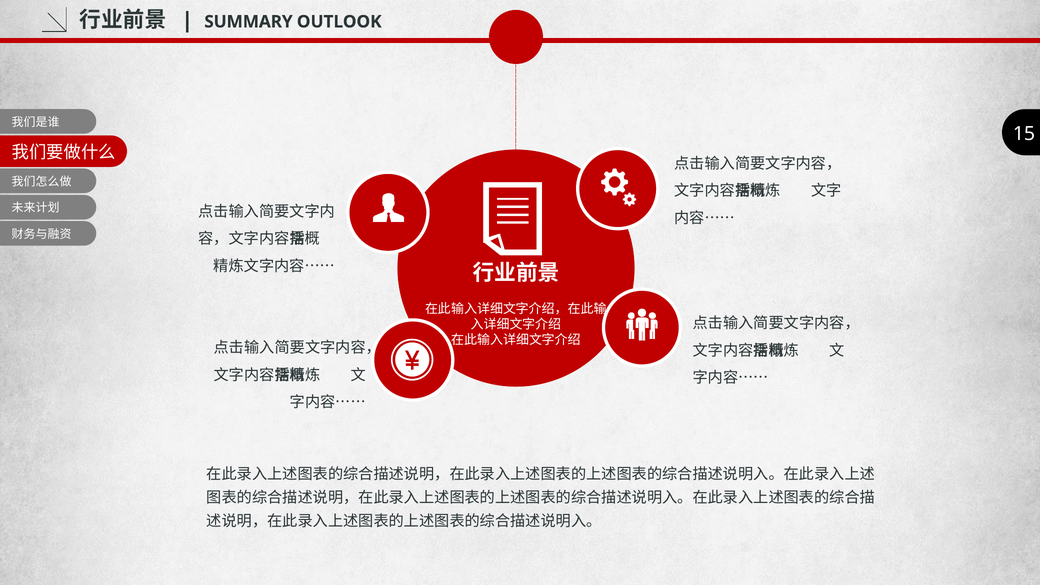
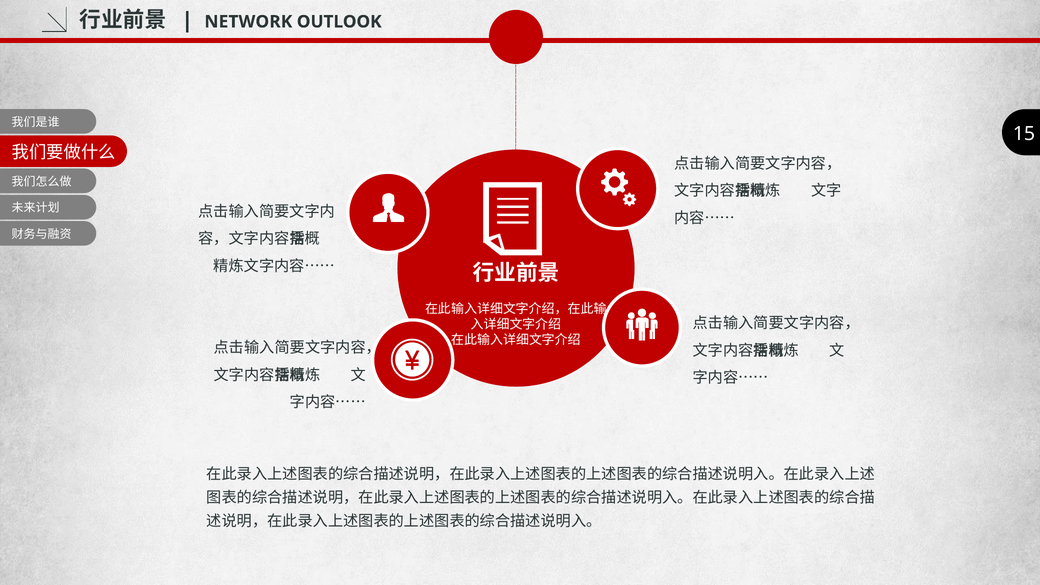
SUMMARY: SUMMARY -> NETWORK (248, 22)
